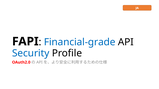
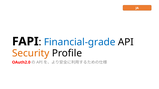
Security colour: blue -> orange (31, 53)
